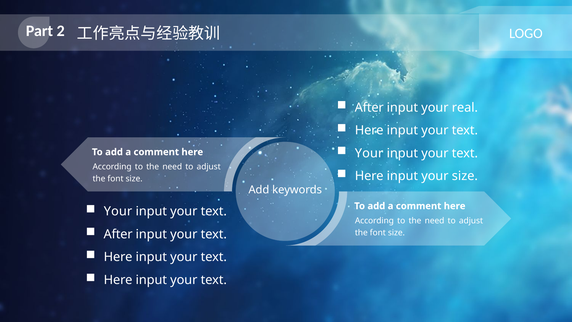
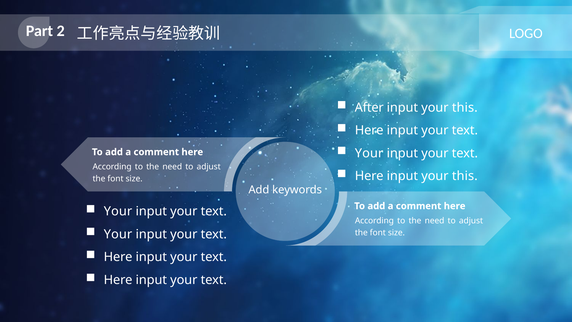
real: real -> this (465, 107)
Here input your size: size -> this (465, 176)
After: After -> Your (118, 234)
